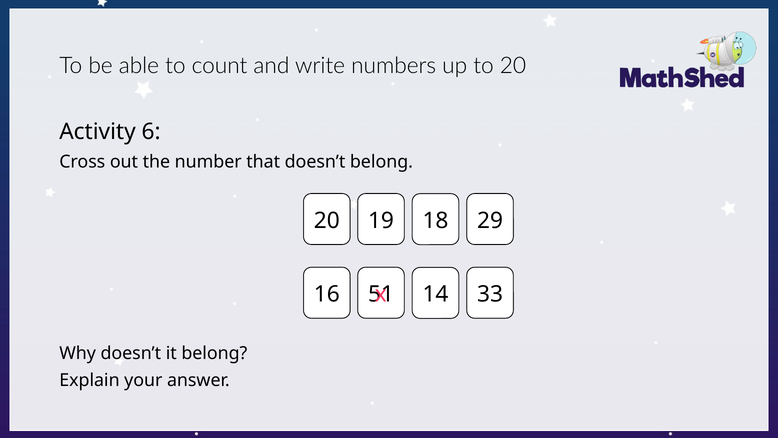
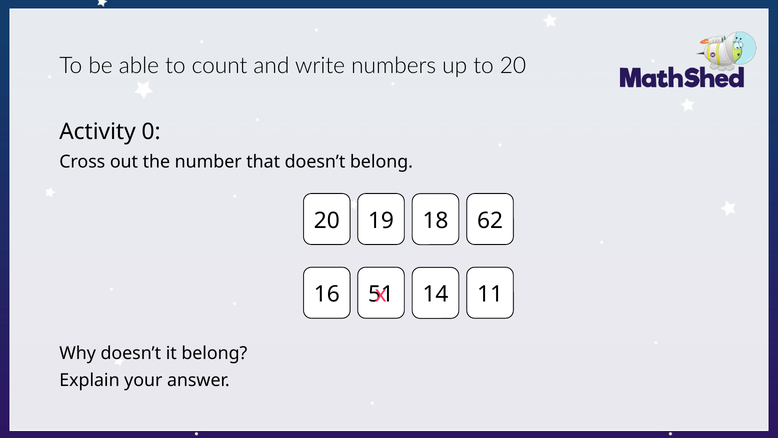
6: 6 -> 0 (151, 132)
29: 29 -> 62 (490, 220)
33: 33 -> 11 (490, 294)
